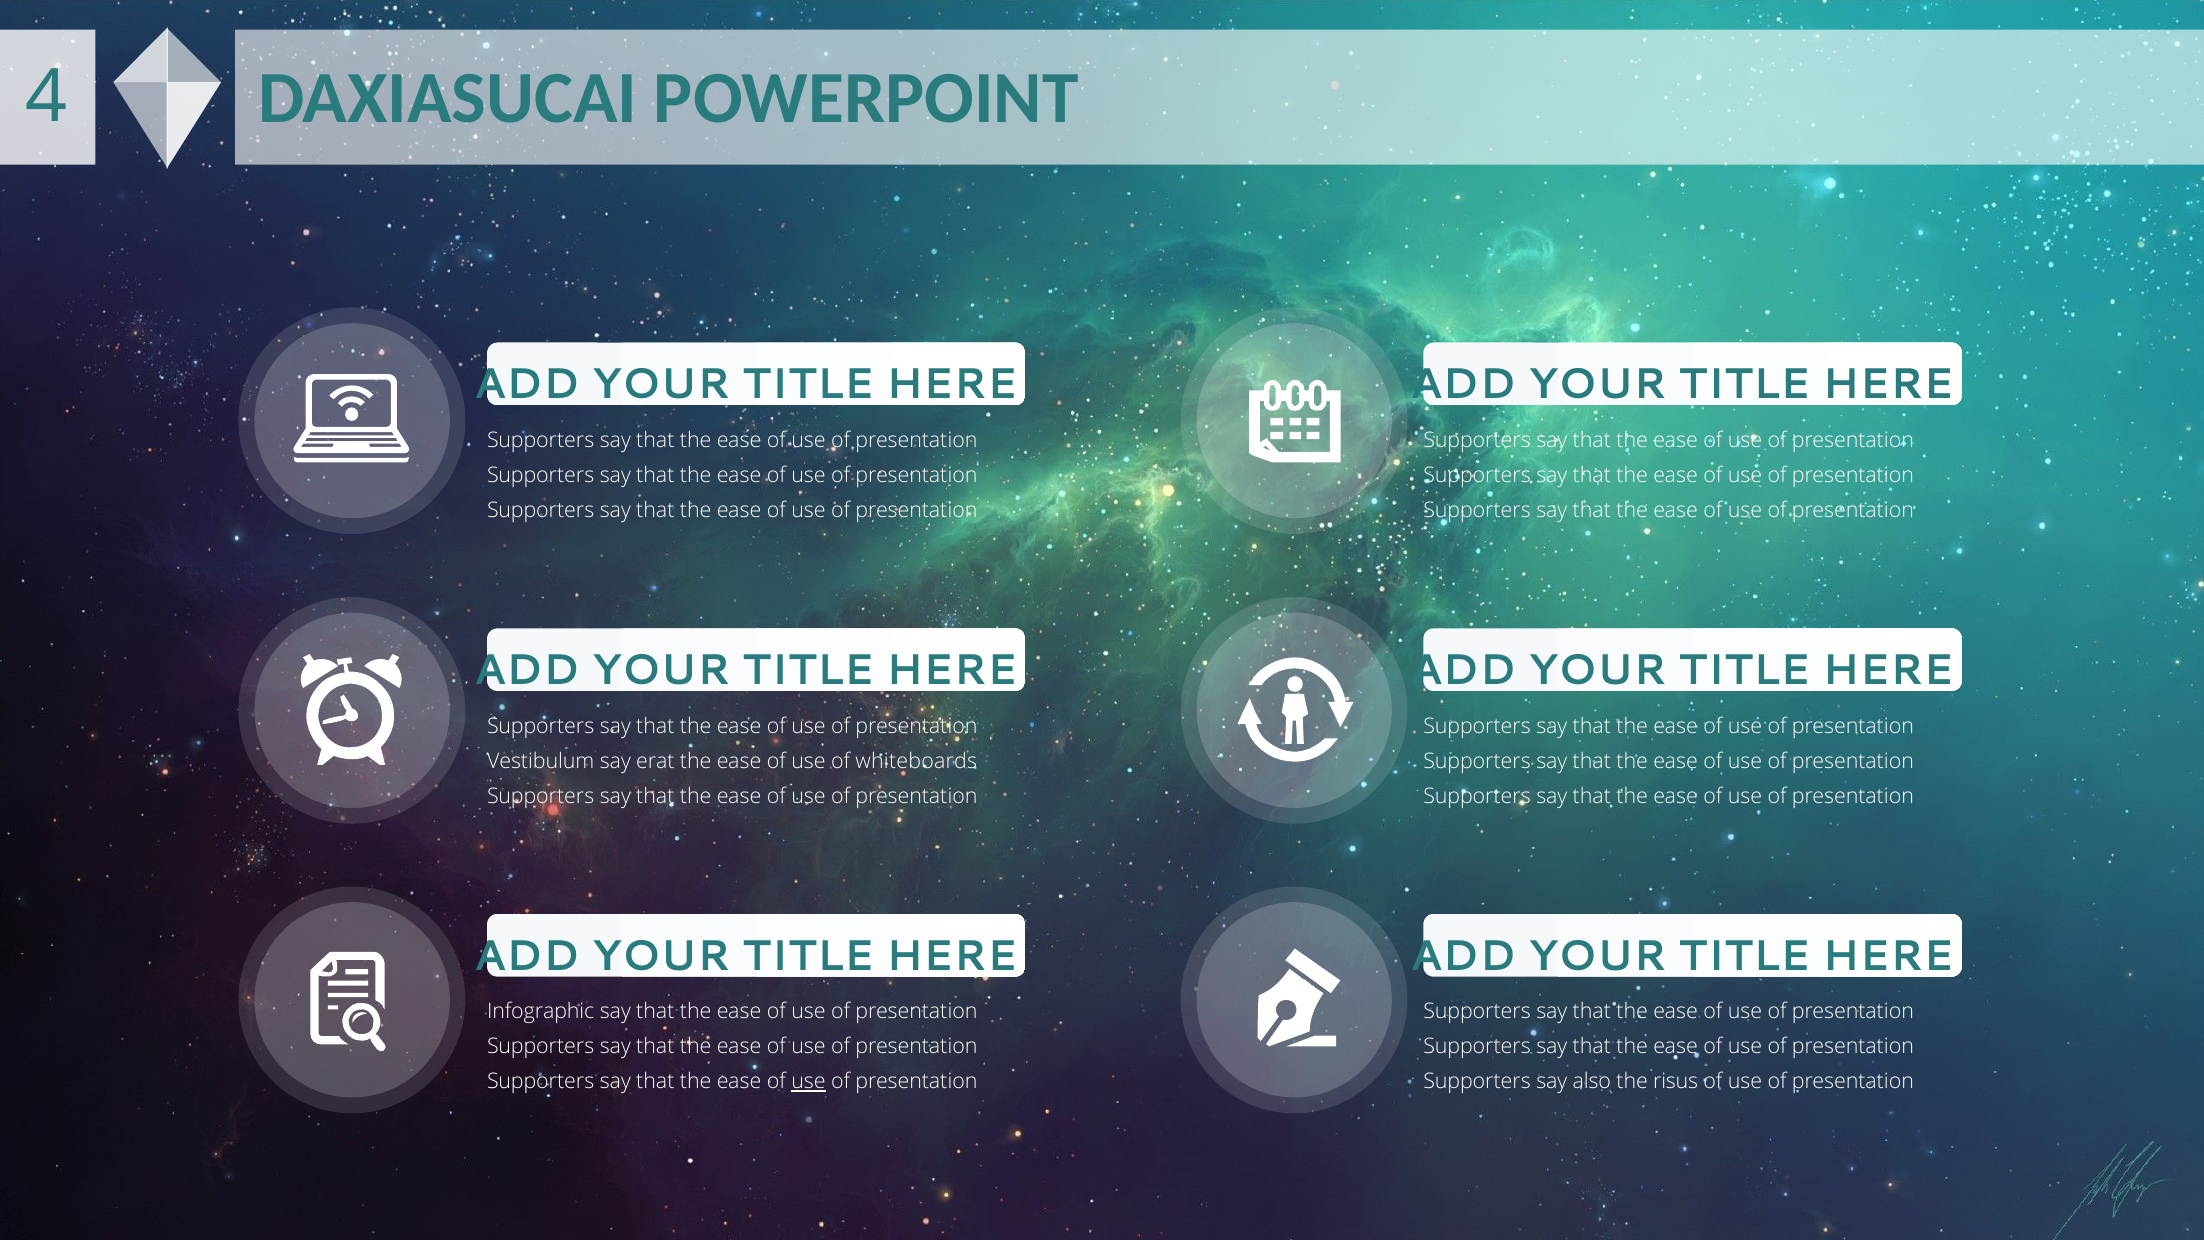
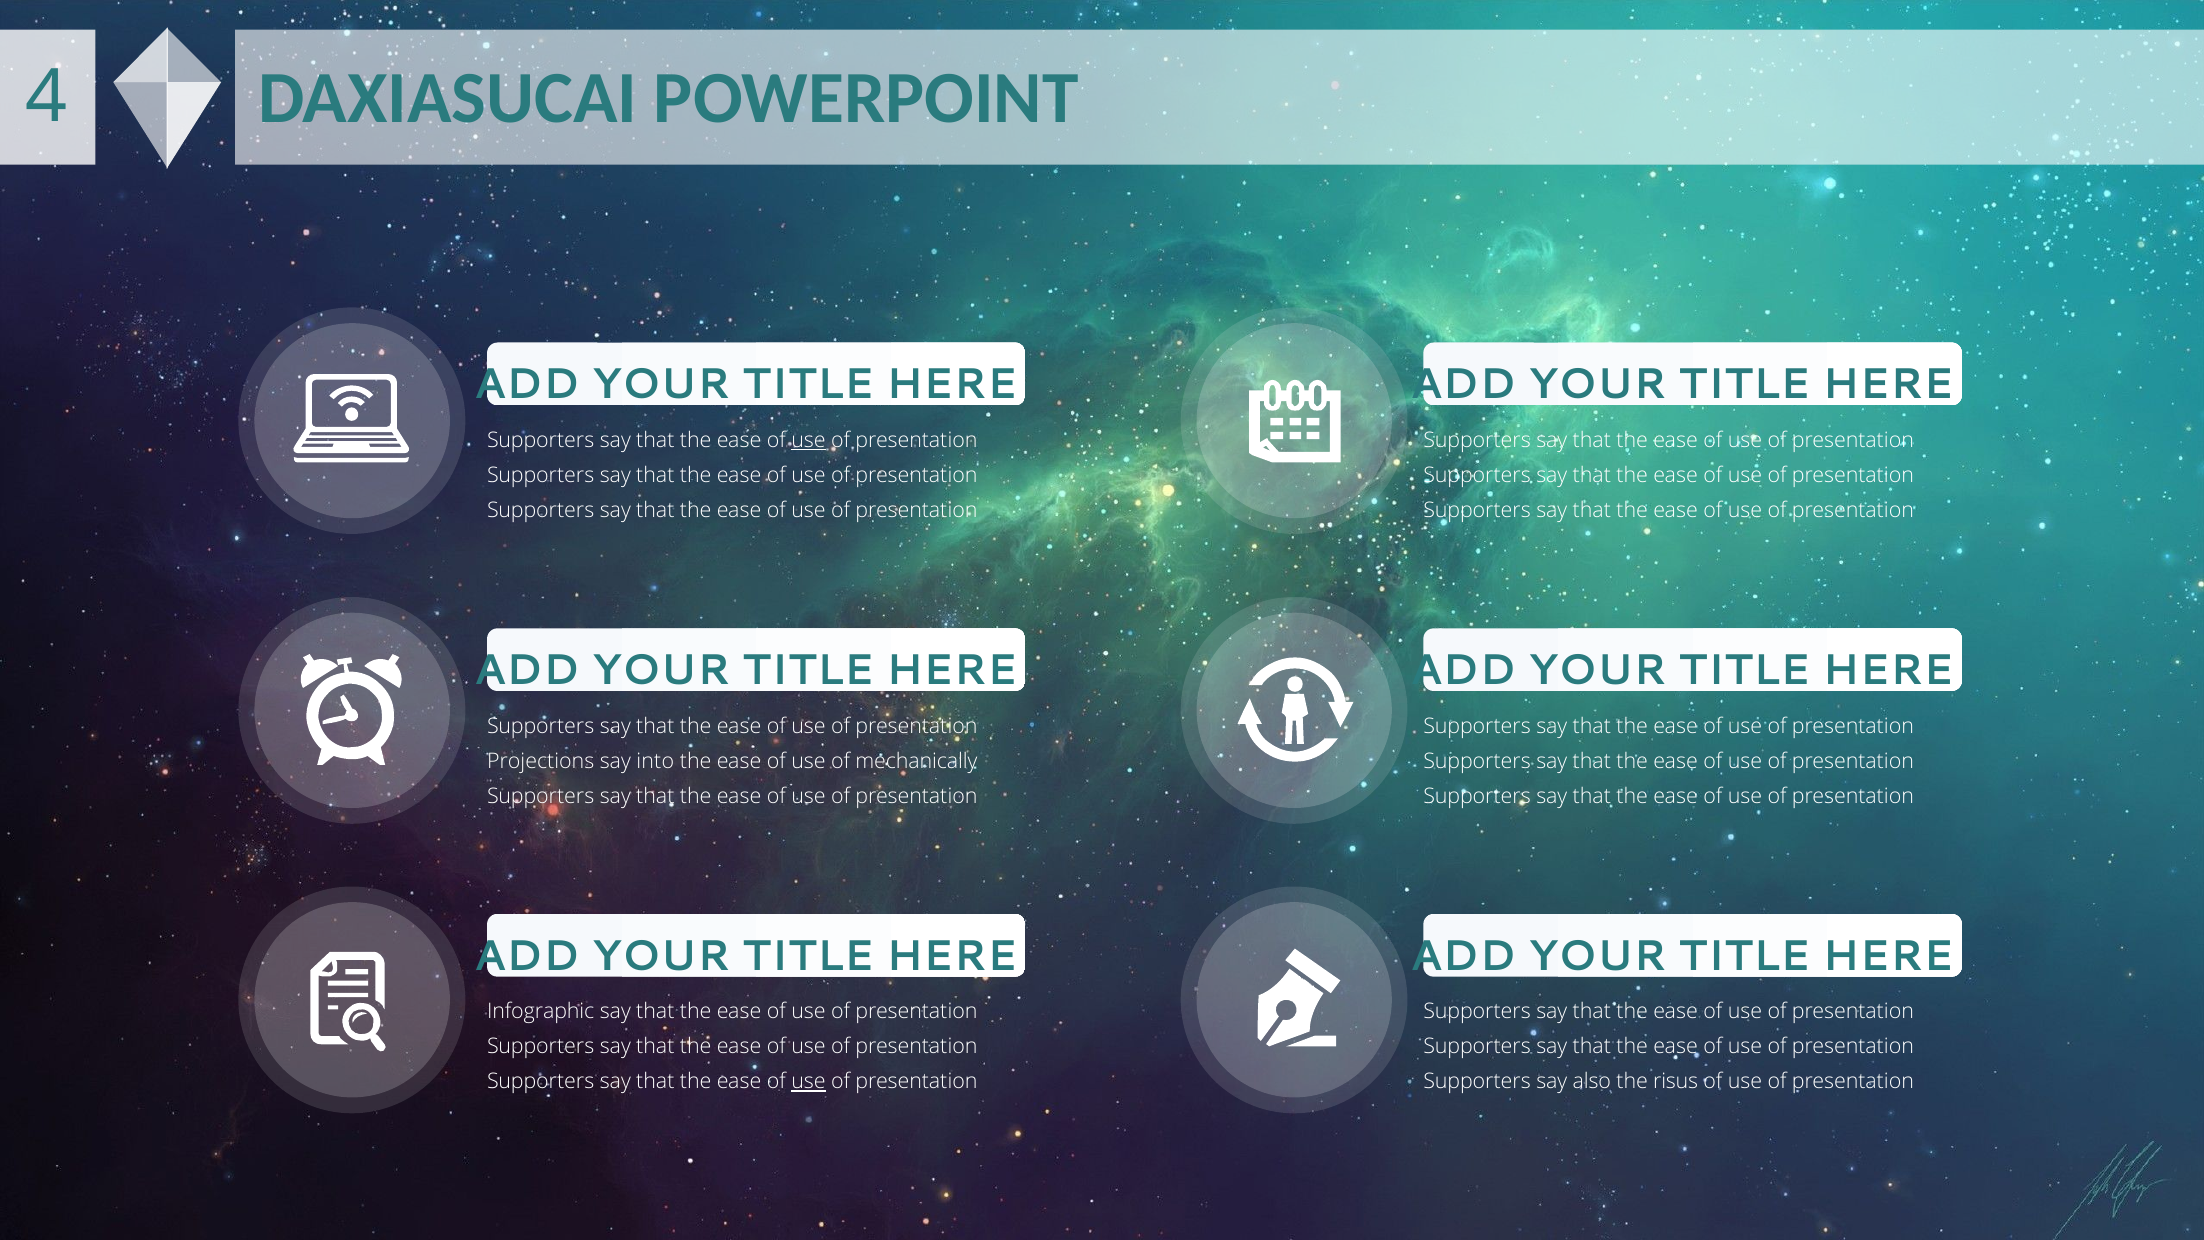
use underline: none -> present (809, 440)
Vestibulum: Vestibulum -> Projections (541, 761)
erat: erat -> into (655, 761)
whiteboards: whiteboards -> mechanically (916, 761)
